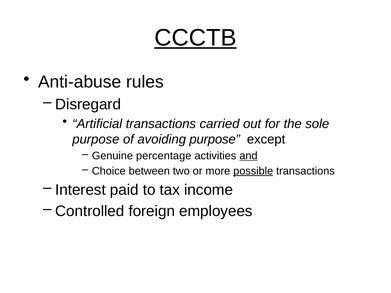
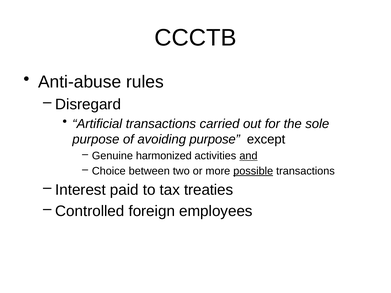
CCCTB underline: present -> none (195, 38)
percentage: percentage -> harmonized (164, 156)
income: income -> treaties (209, 190)
